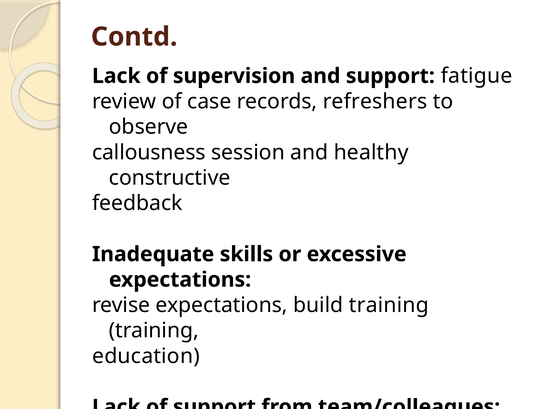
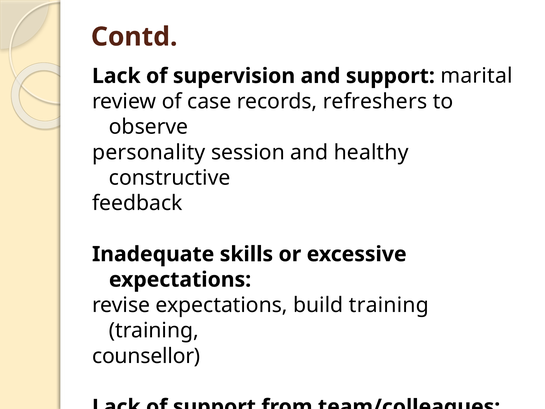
fatigue: fatigue -> marital (477, 76)
callousness: callousness -> personality (149, 152)
education: education -> counsellor (146, 356)
